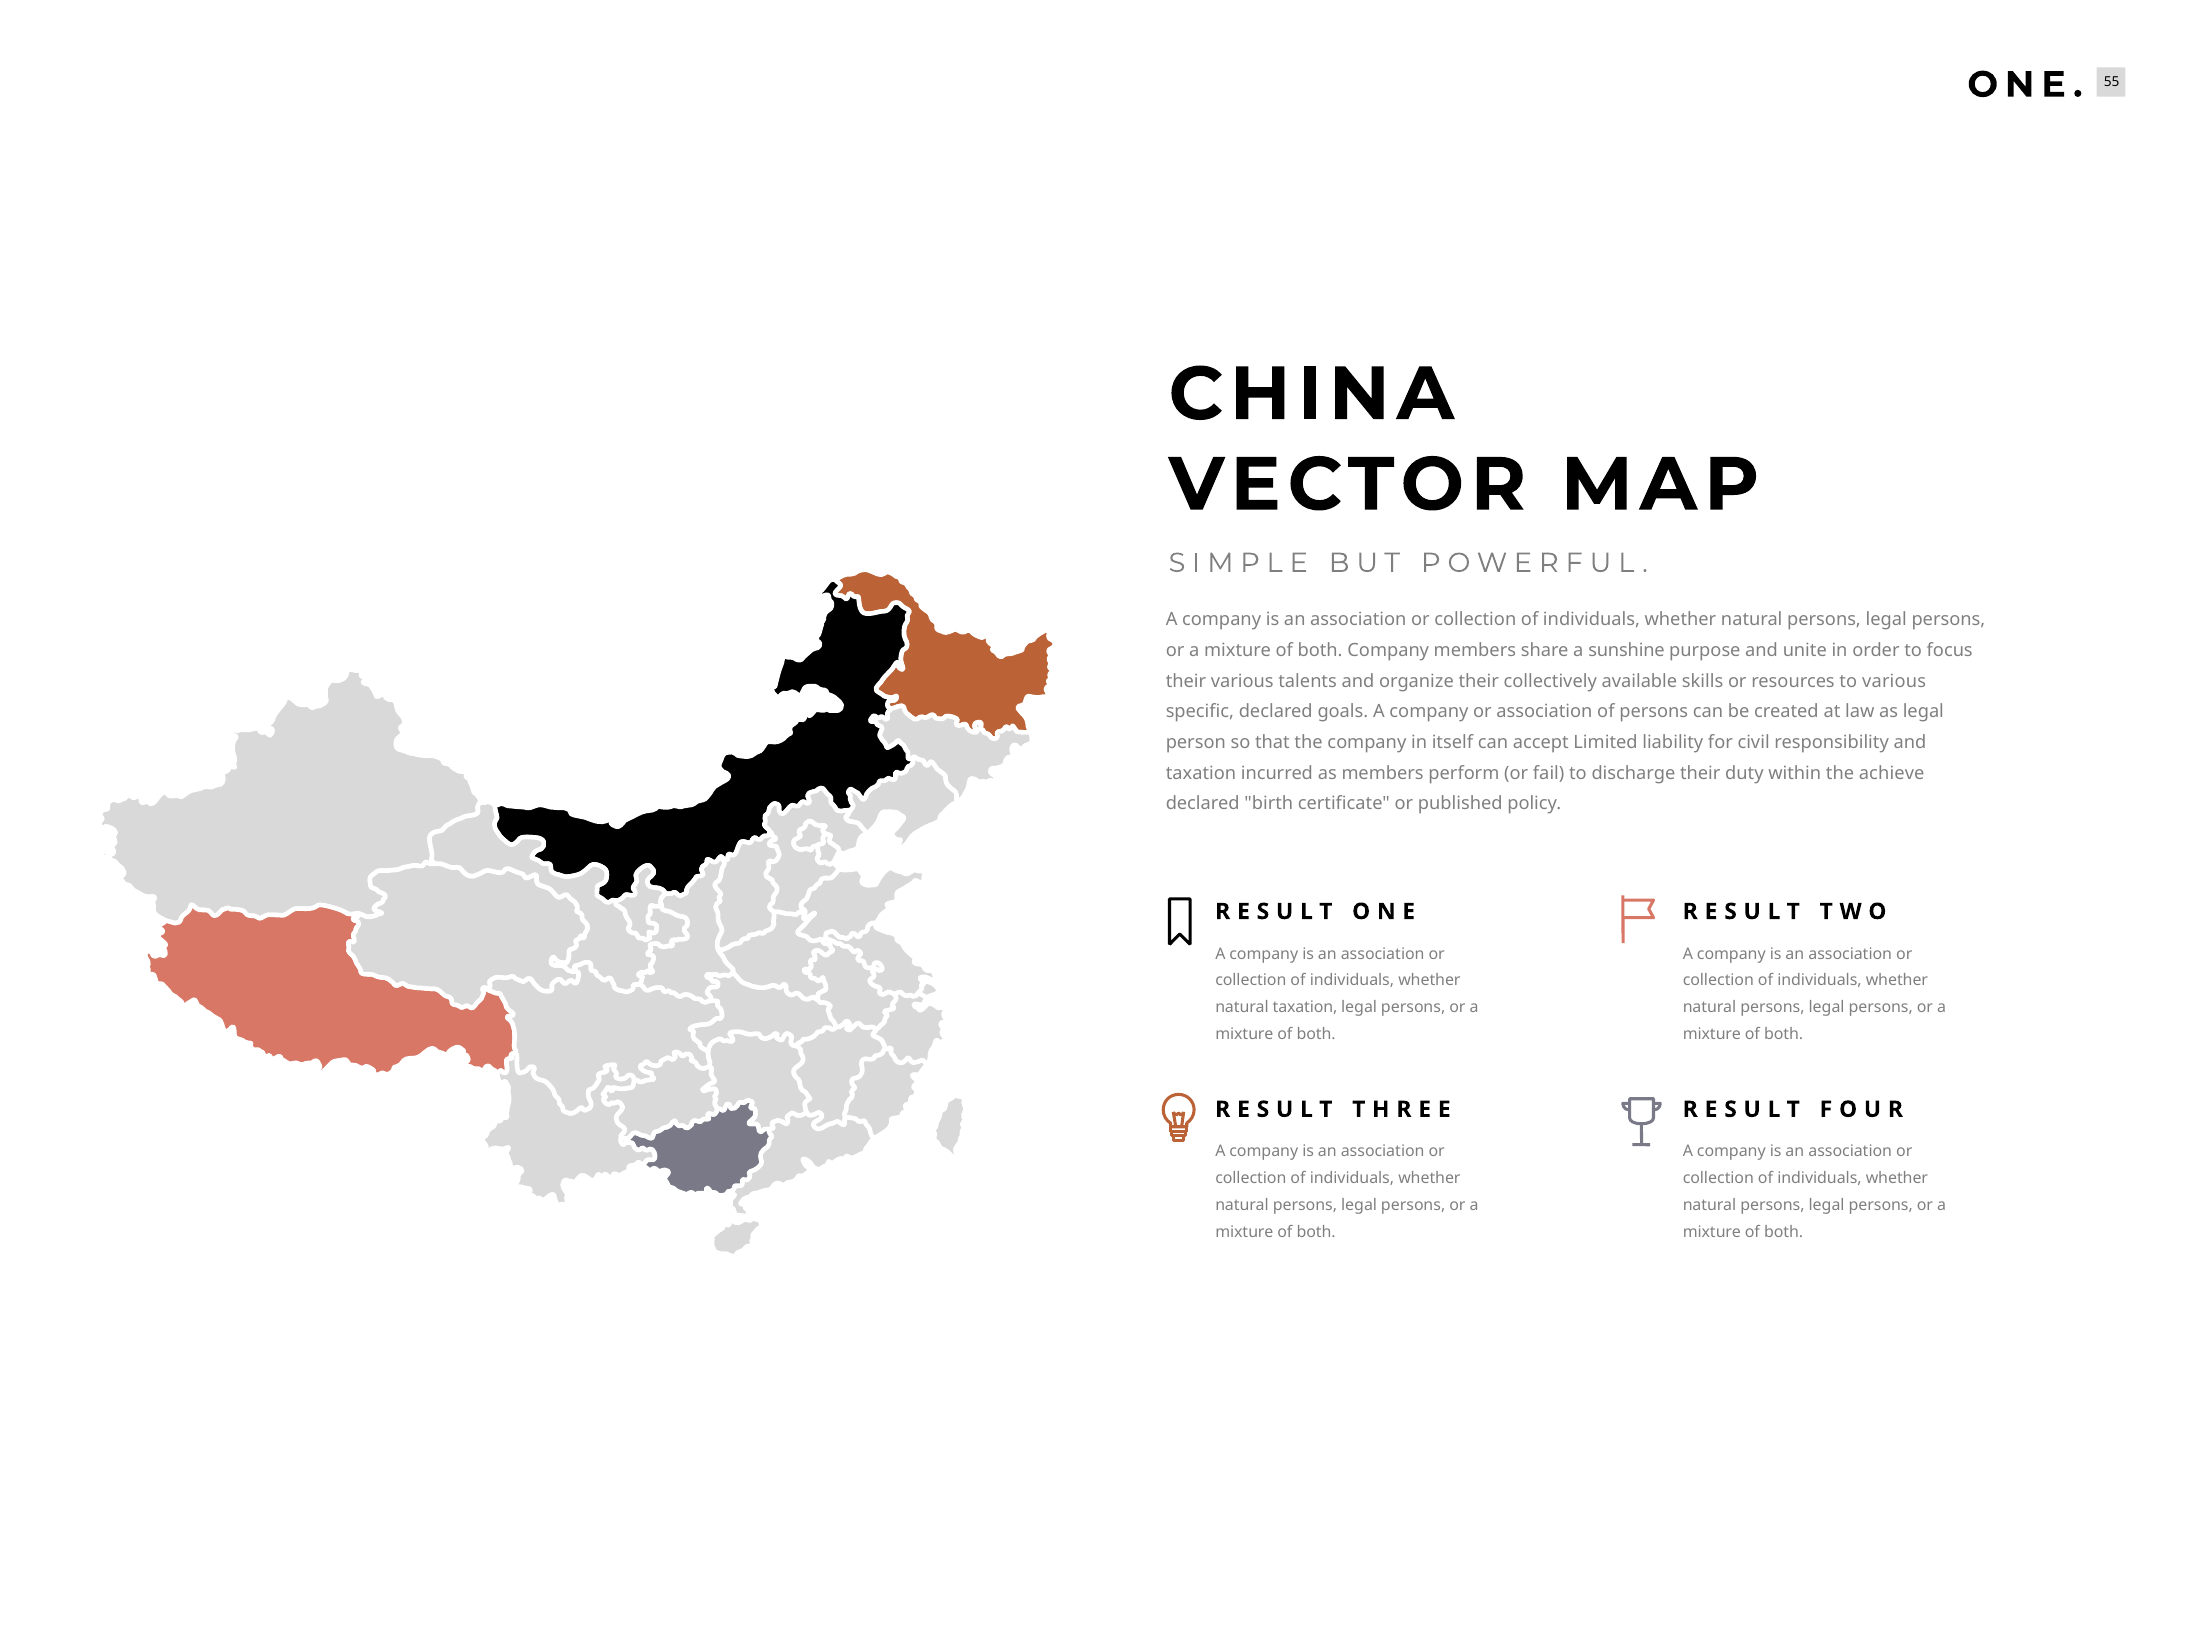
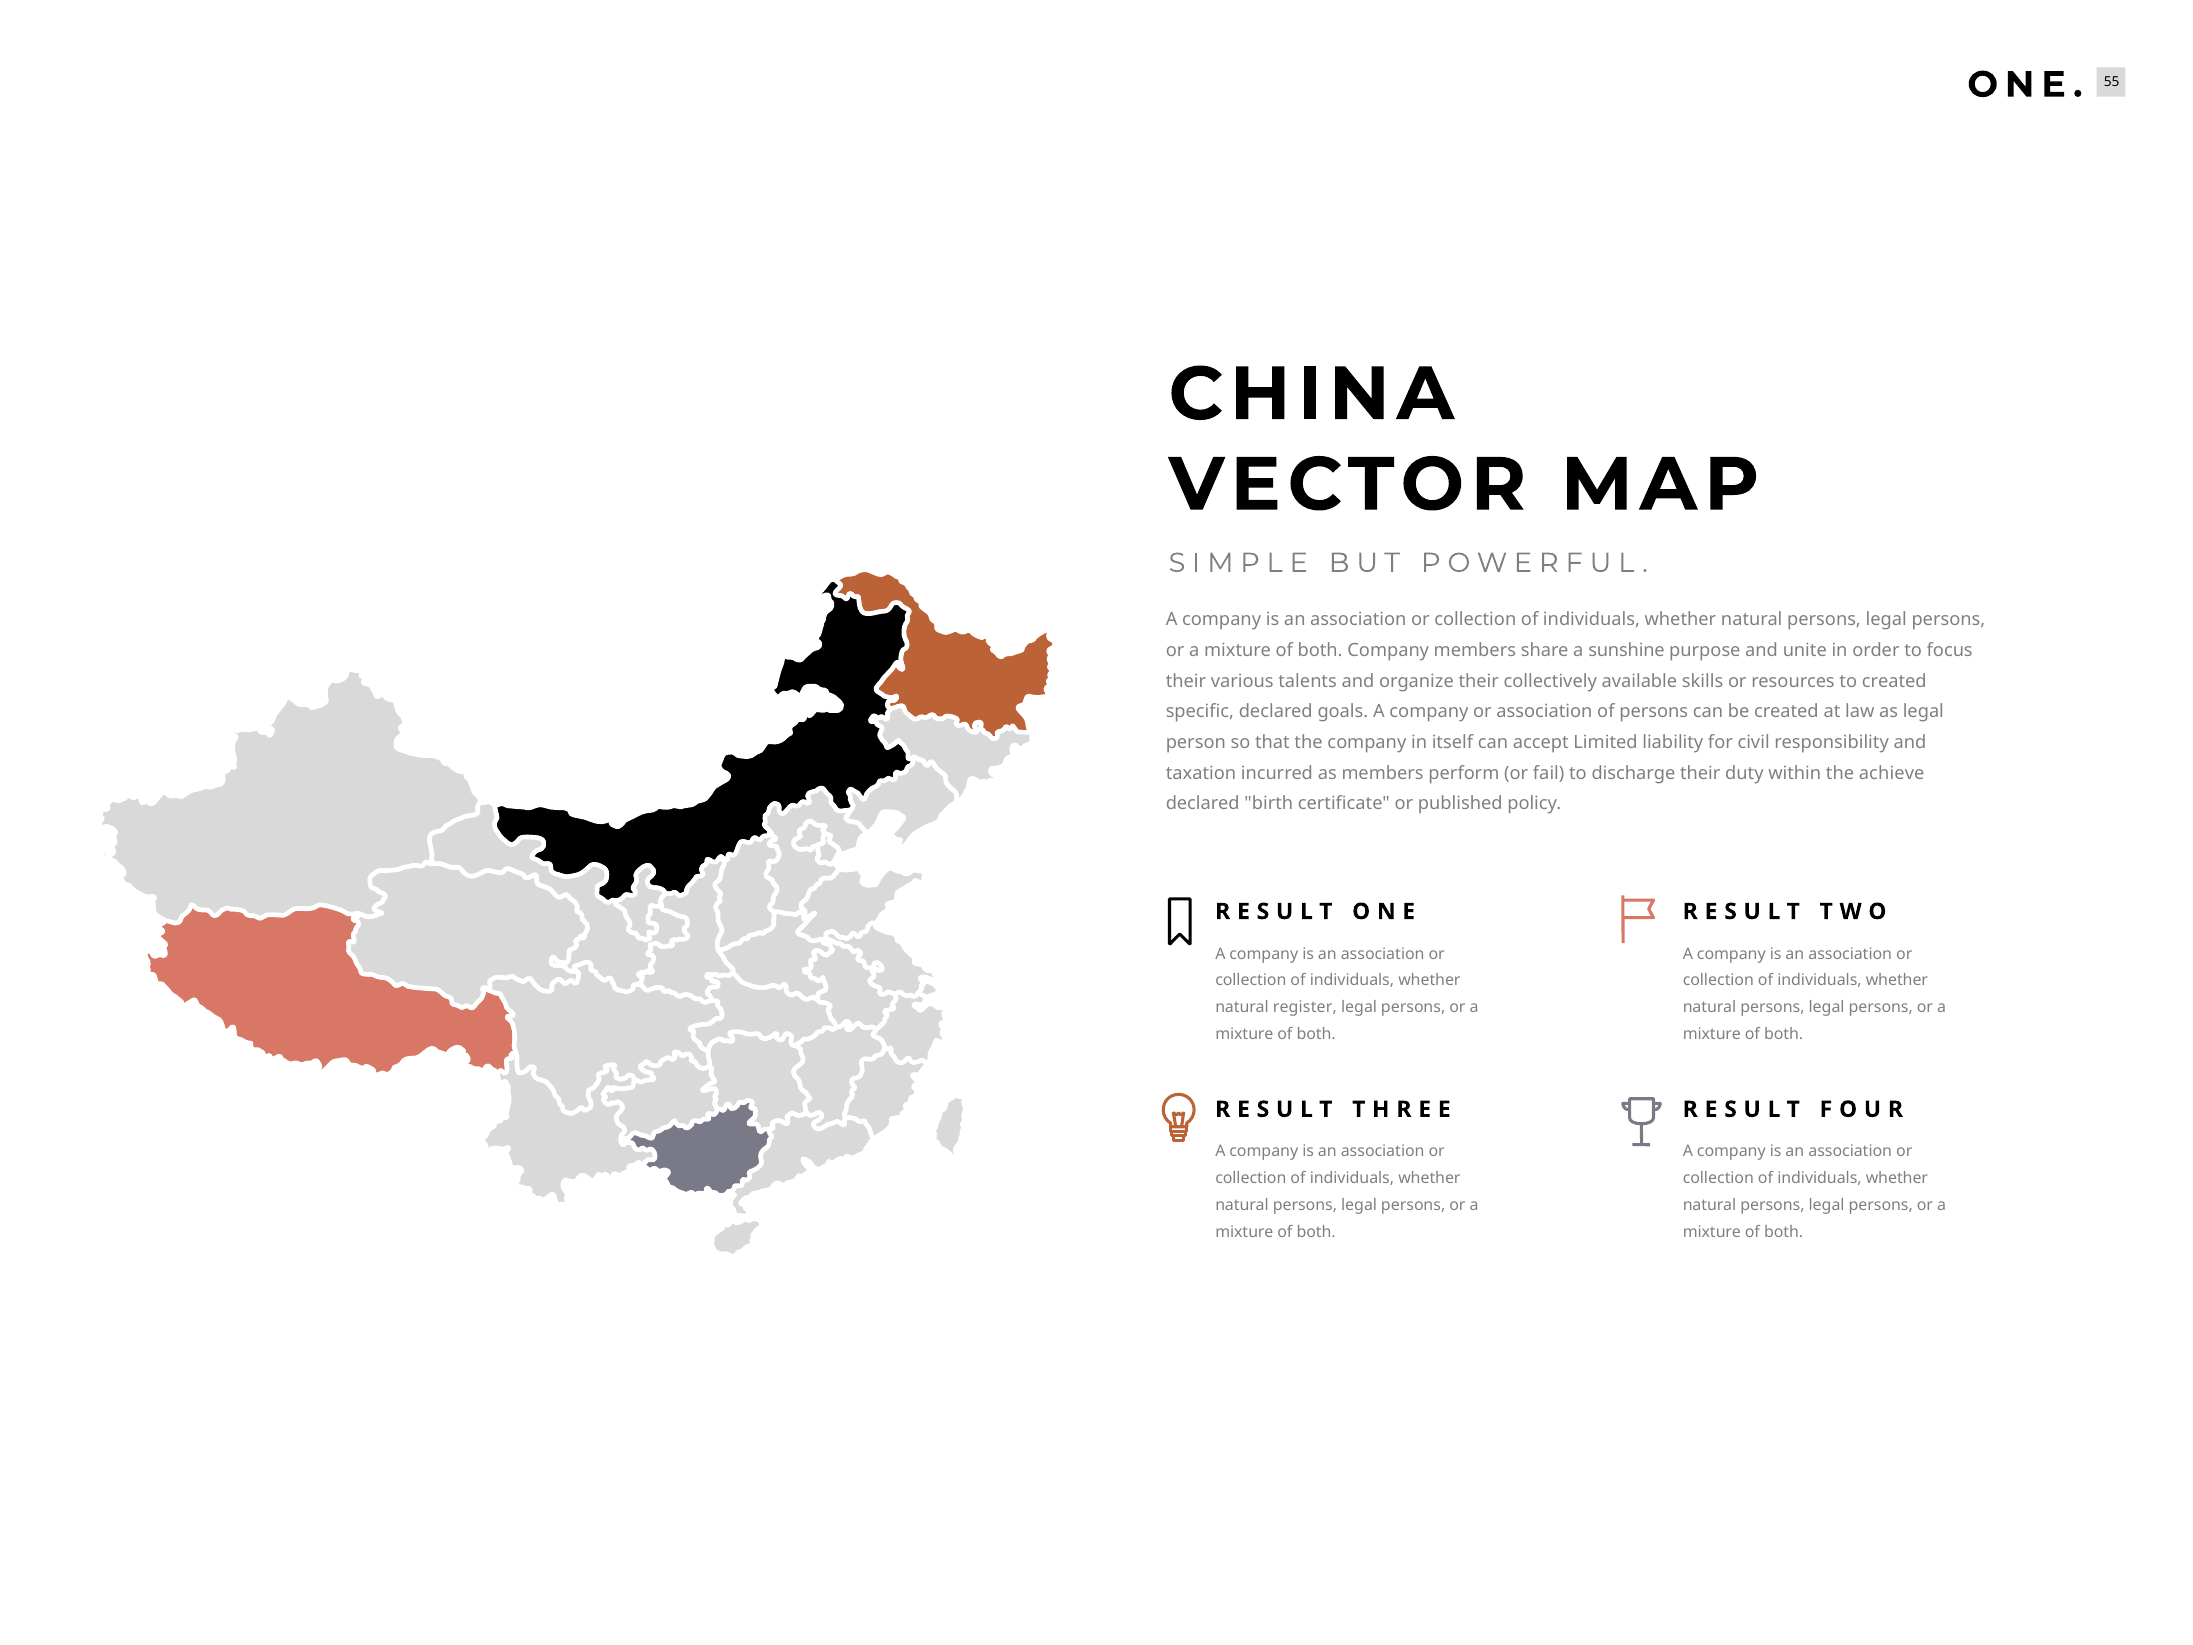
to various: various -> created (1894, 681)
natural taxation: taxation -> register (1305, 1007)
